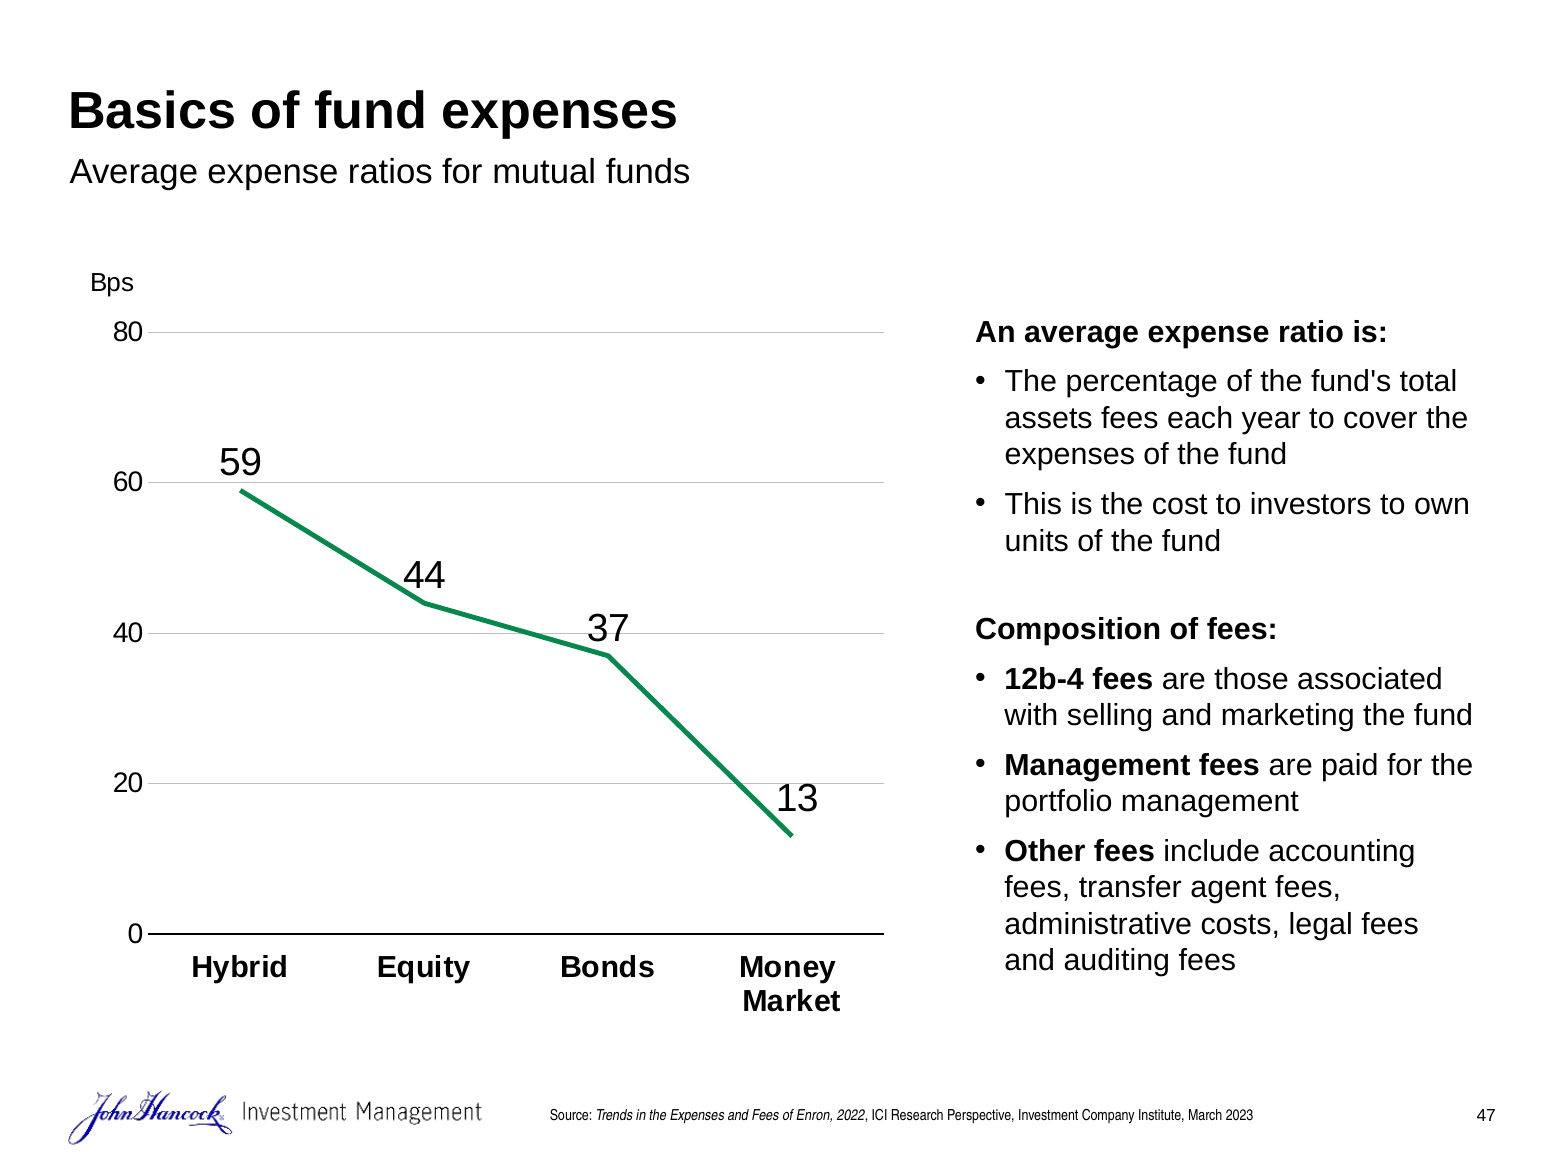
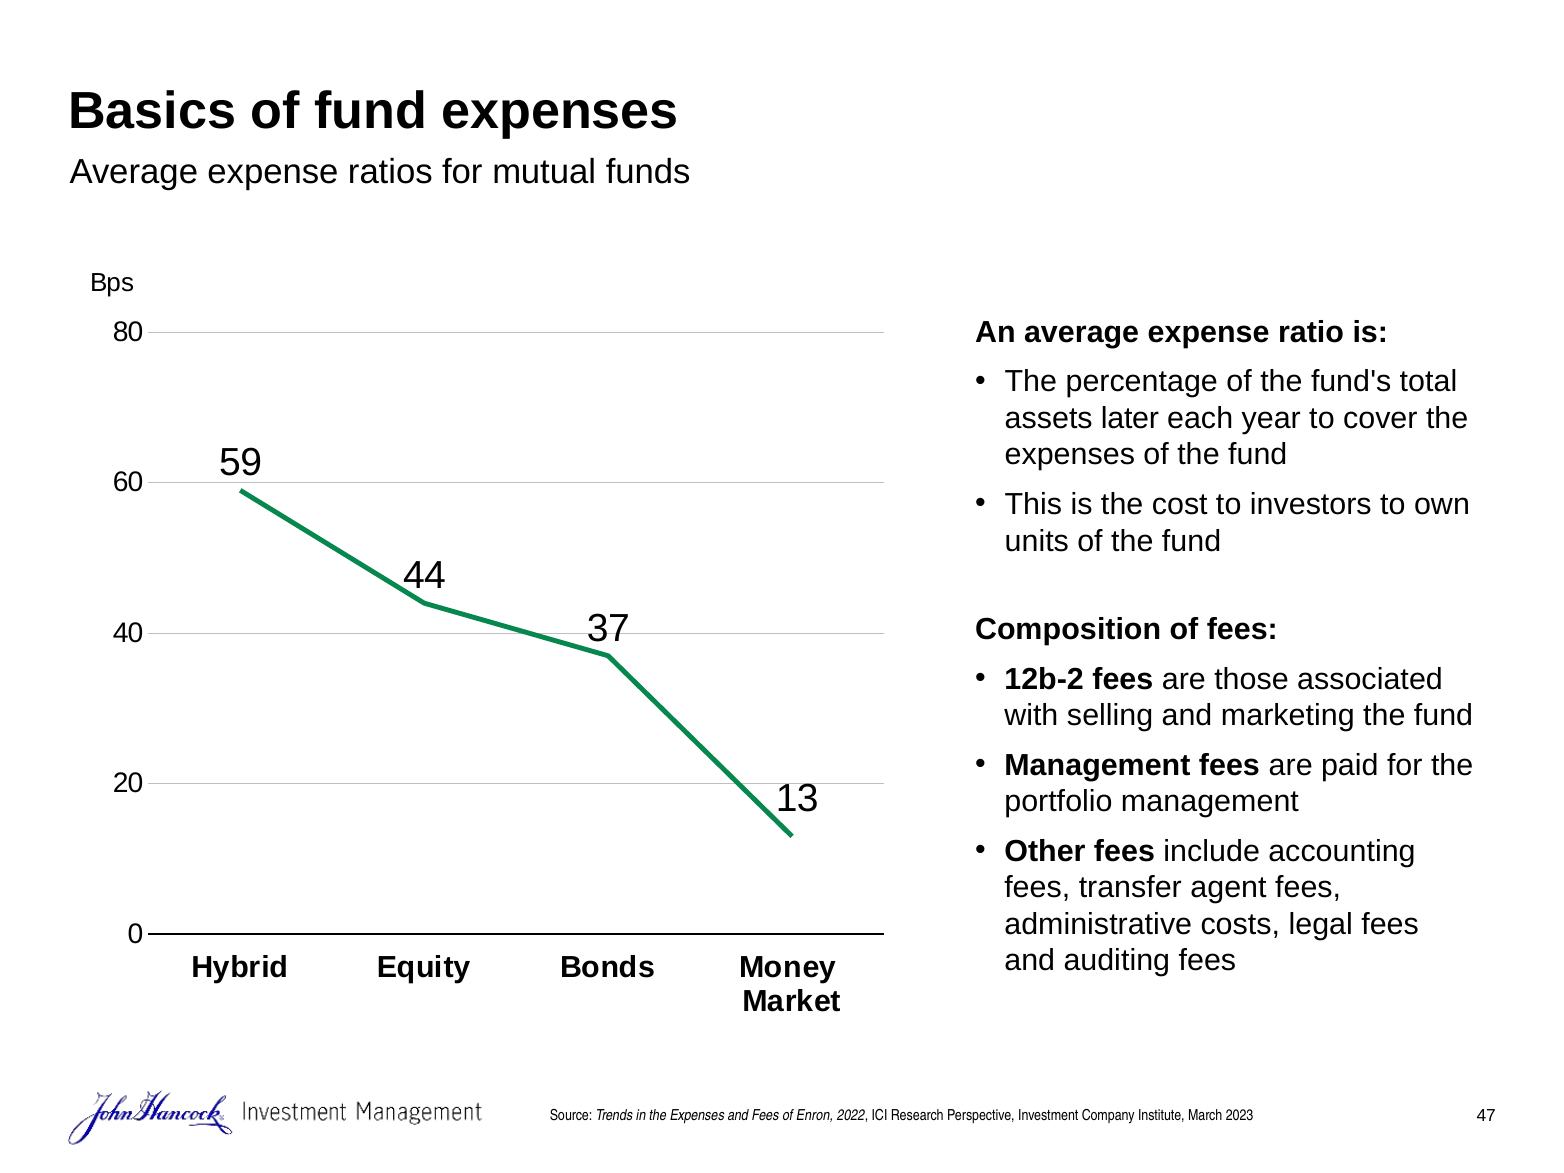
assets fees: fees -> later (1130, 418)
12b-4: 12b-4 -> 12b-2 (1044, 679)
